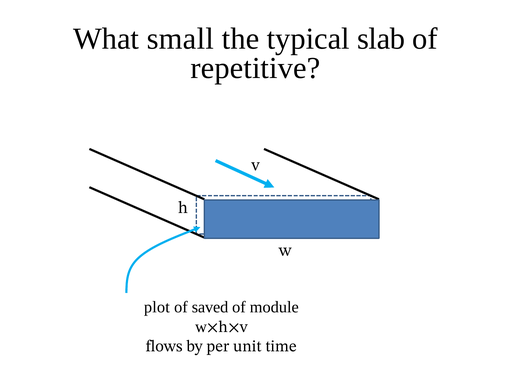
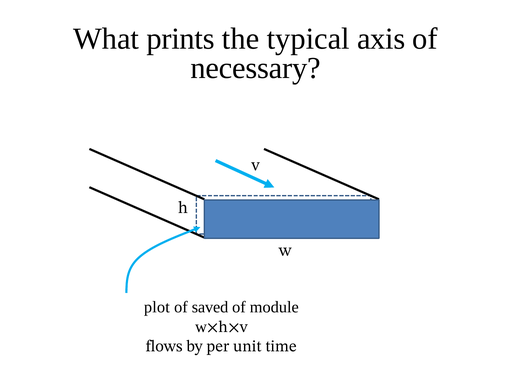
small: small -> prints (181, 39)
slab: slab -> axis (381, 39)
repetitive: repetitive -> necessary (256, 68)
